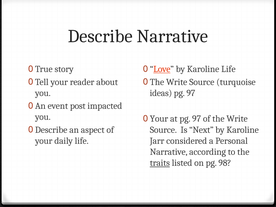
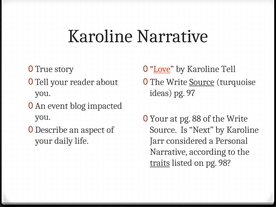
Describe: Describe -> Karoline (100, 36)
Karoline Life: Life -> Tell (228, 69)
Source underline: none -> present (202, 82)
post: post -> blog (78, 106)
at pg 97: 97 -> 88 (197, 119)
